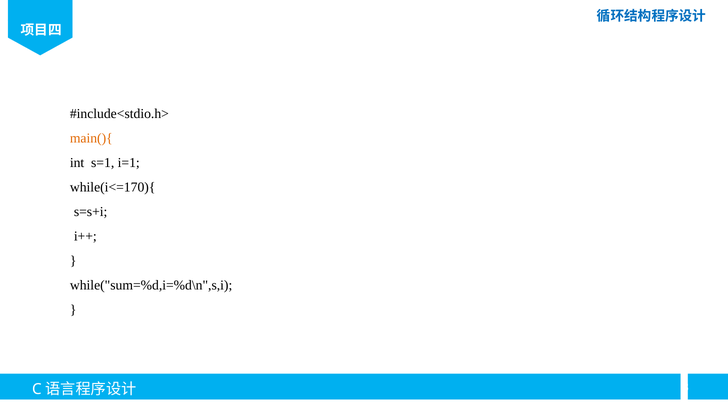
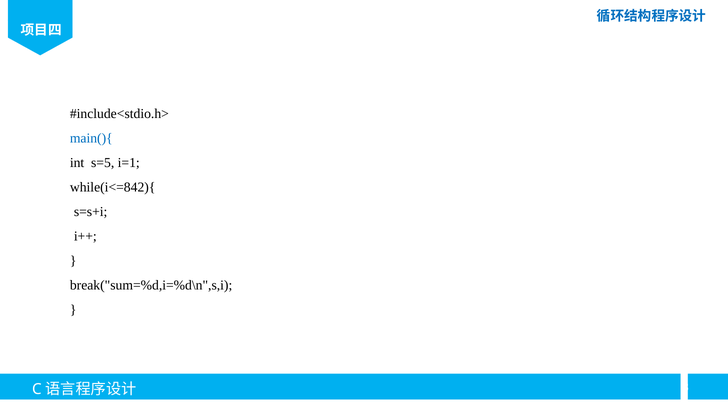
main(){ colour: orange -> blue (91, 138)
s=1: s=1 -> s=5 (103, 163)
while(i<=170){: while(i<=170){ -> while(i<=842){ (113, 187)
while("sum=%d,i=%d\n",s,i: while("sum=%d,i=%d\n",s,i -> break("sum=%d,i=%d\n",s,i (151, 286)
